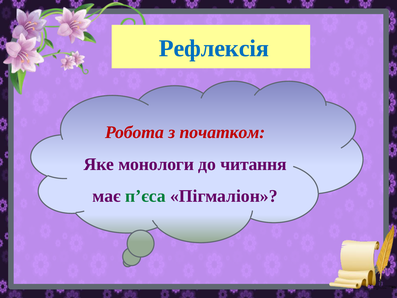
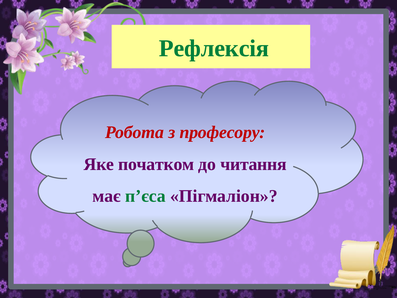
Рефлексія colour: blue -> green (214, 48)
початком: початком -> професору (222, 132)
монологи: монологи -> початком (156, 164)
